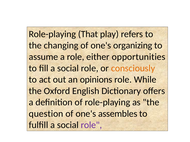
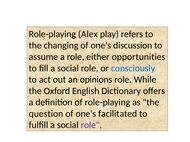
That: That -> Alex (88, 34)
organizing: organizing -> discussion (133, 46)
consciously colour: orange -> blue (133, 68)
assembles: assembles -> facilitated (118, 114)
